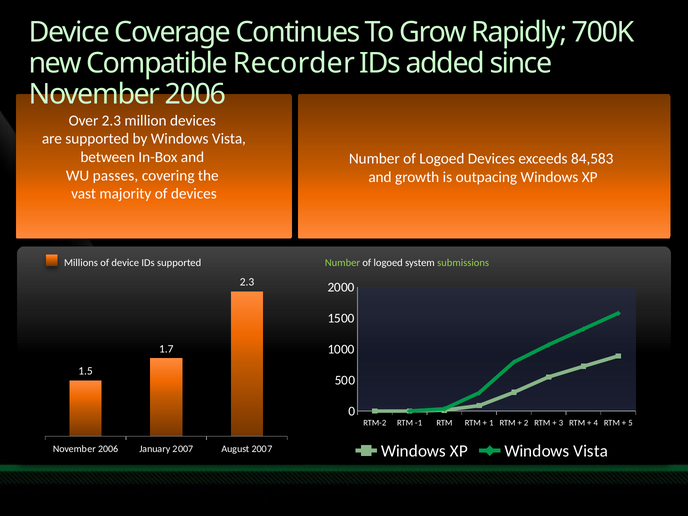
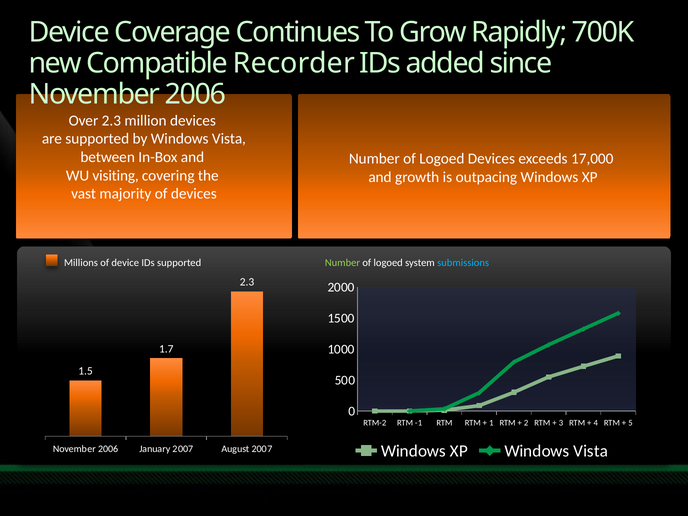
84,583: 84,583 -> 17,000 (592, 159)
passes: passes -> visiting (116, 176)
submissions colour: light green -> light blue (463, 263)
